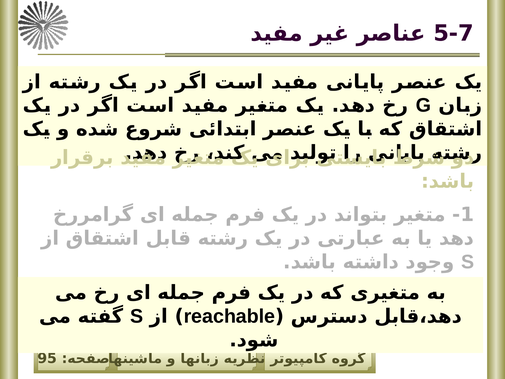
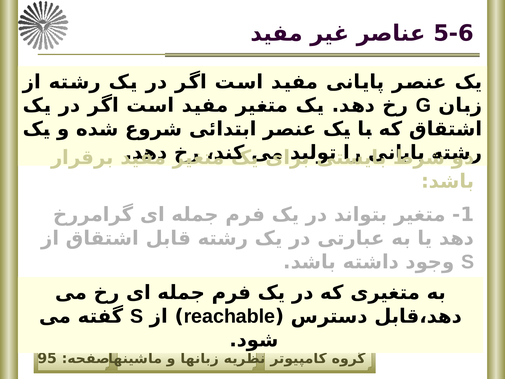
5-7: 5-7 -> 5-6 (454, 33)
